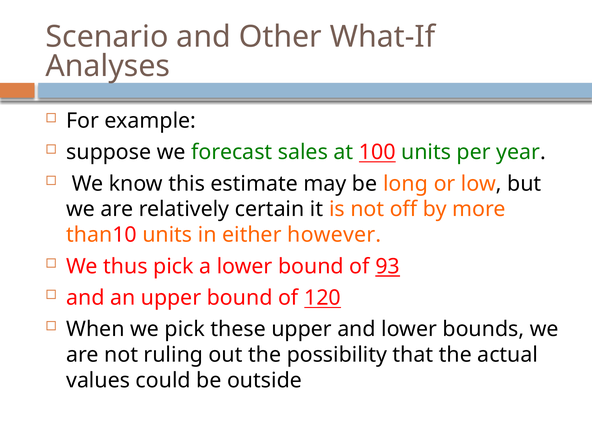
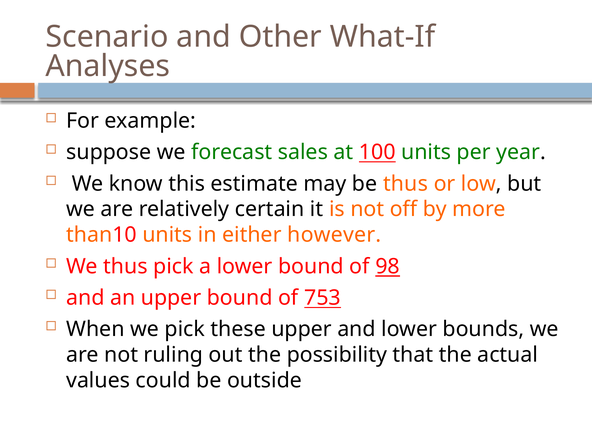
be long: long -> thus (405, 184)
93: 93 -> 98 (388, 266)
120: 120 -> 753 (323, 298)
